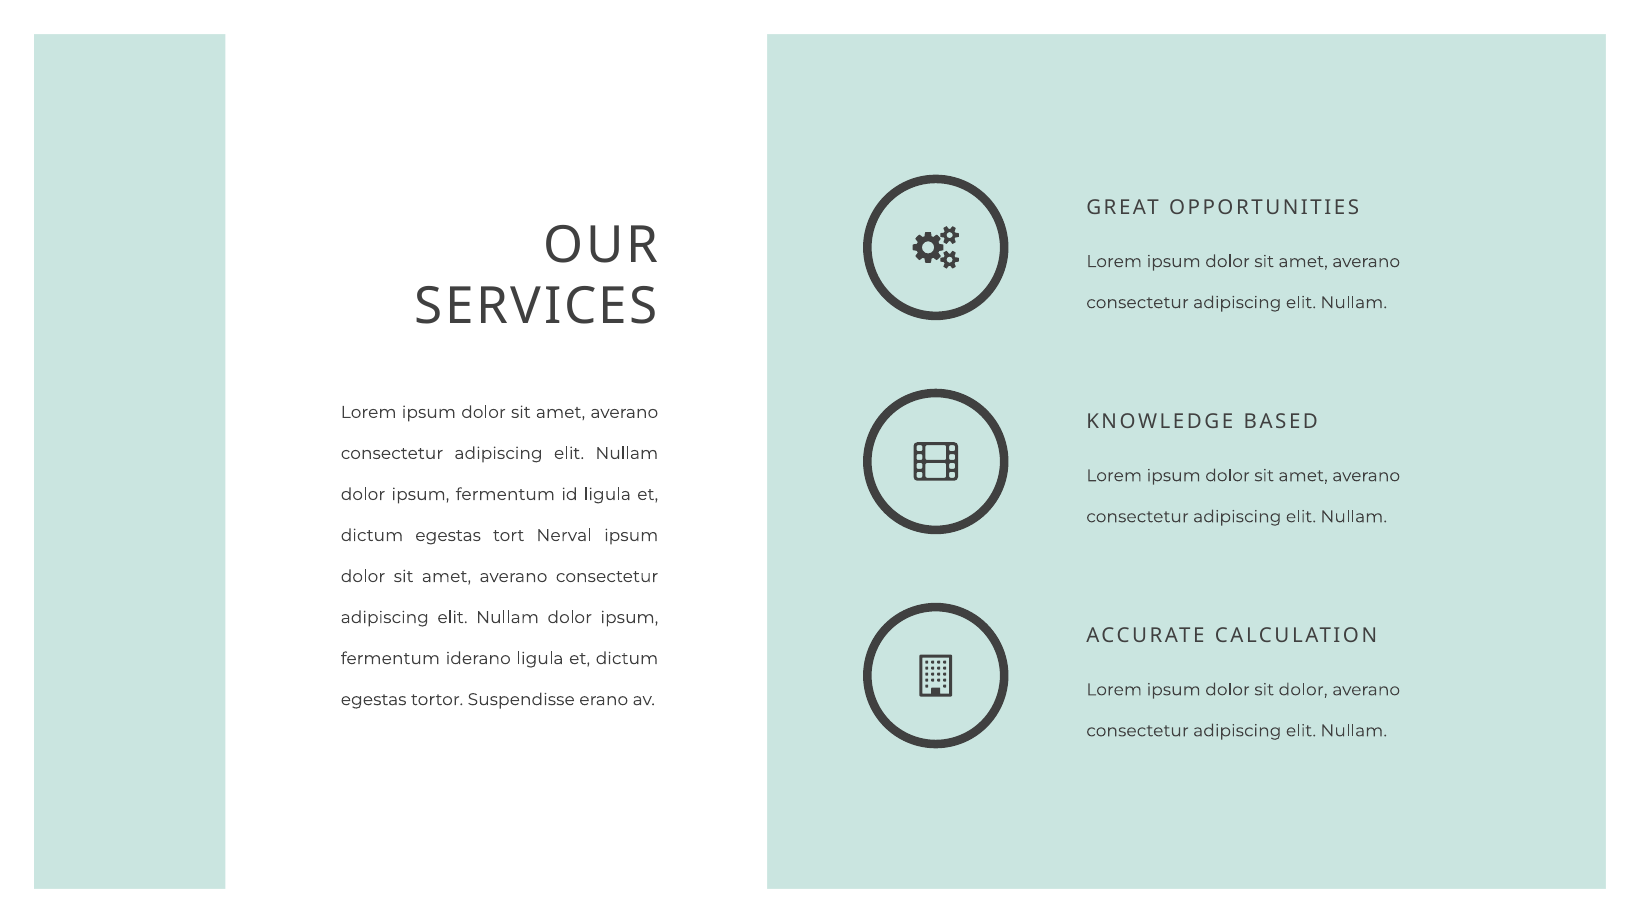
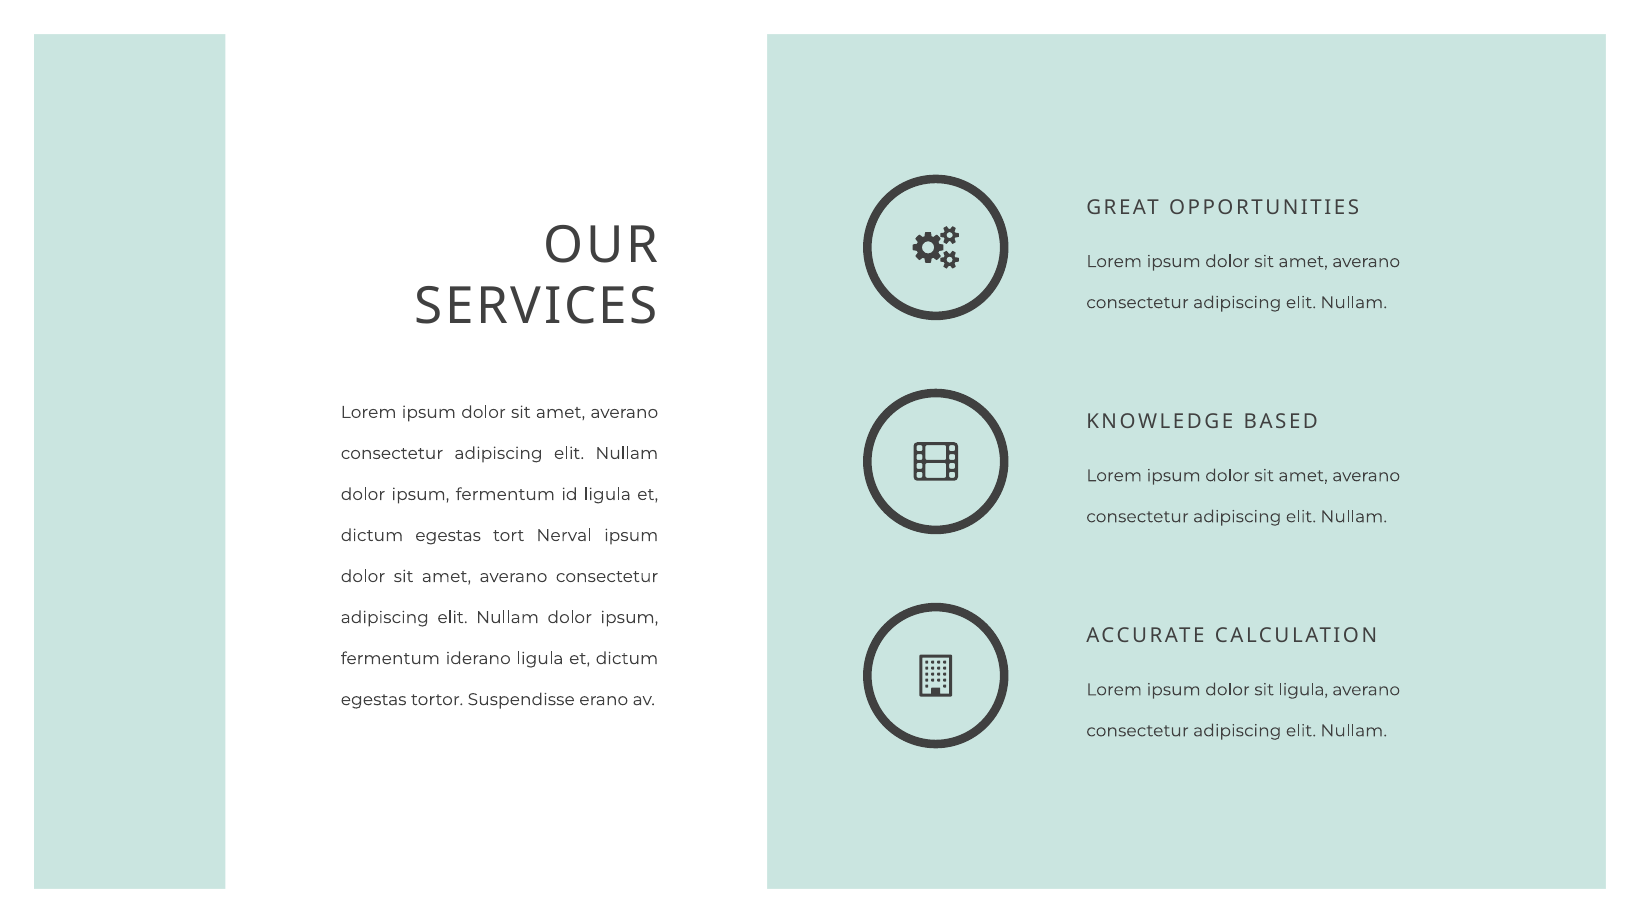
sit dolor: dolor -> ligula (1303, 689)
